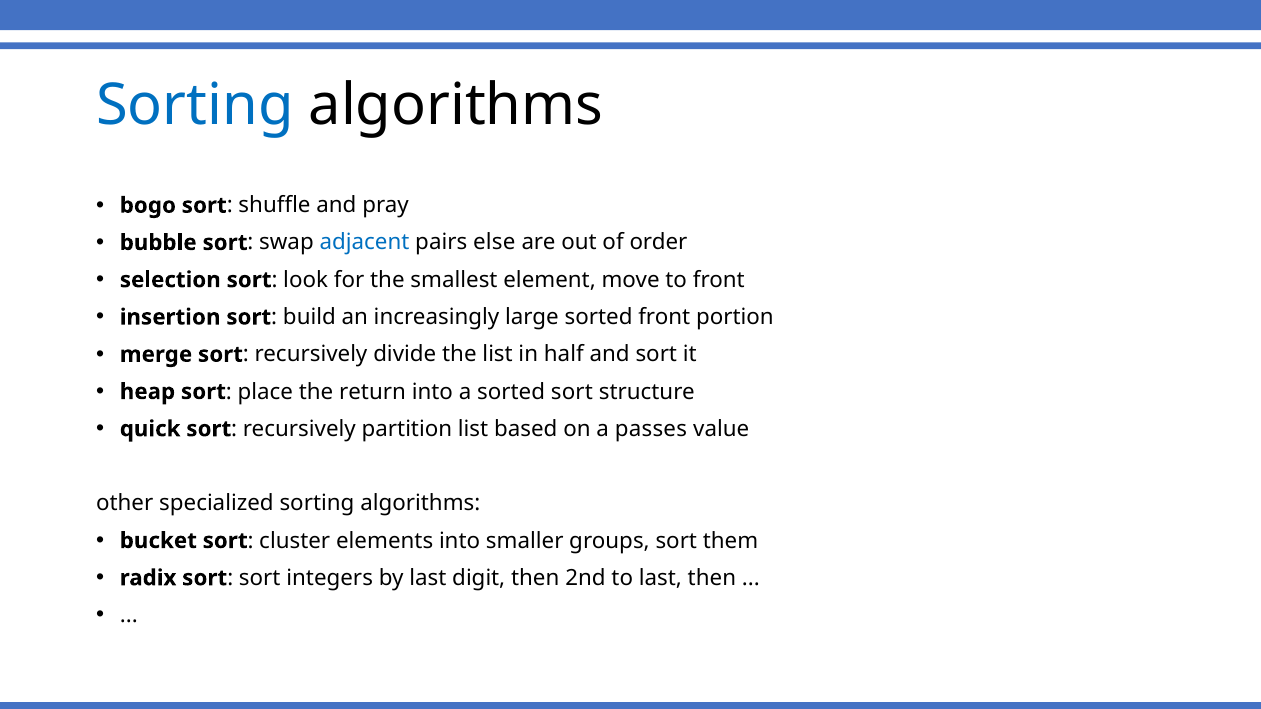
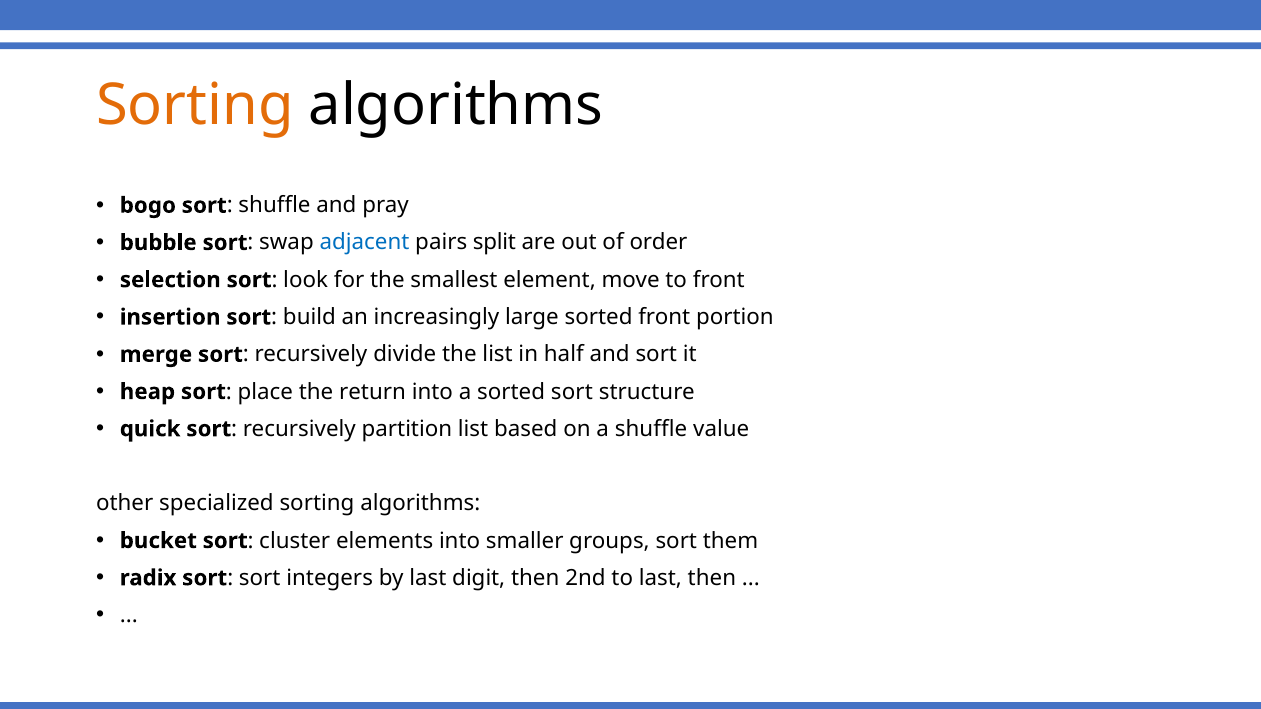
Sorting colour: blue -> orange (195, 106)
else: else -> split (494, 243)
a passes: passes -> shuffle (651, 429)
